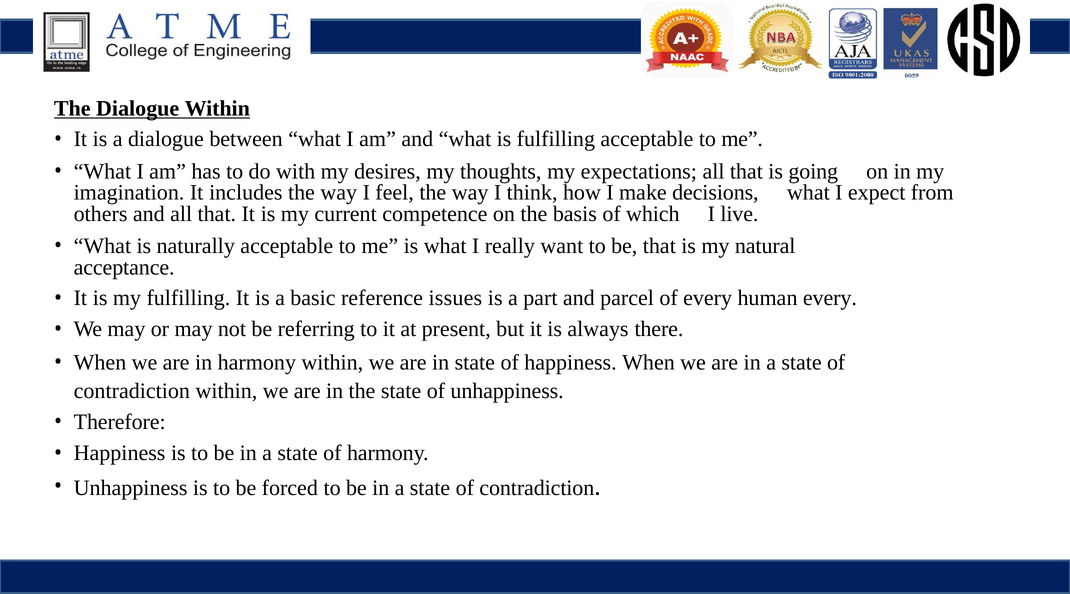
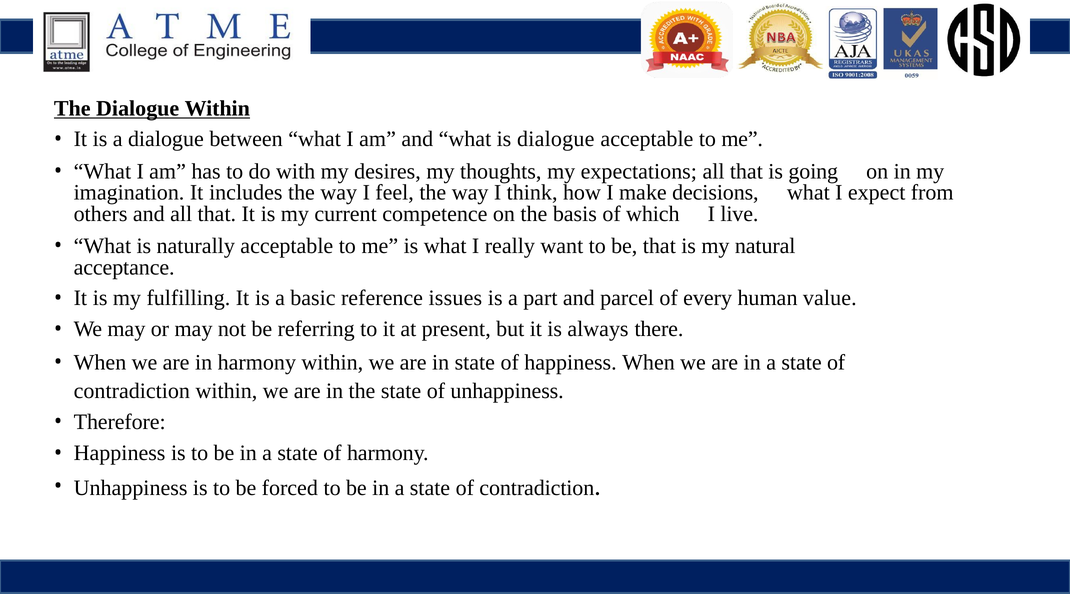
is fulfilling: fulfilling -> dialogue (556, 139)
human every: every -> value (830, 298)
